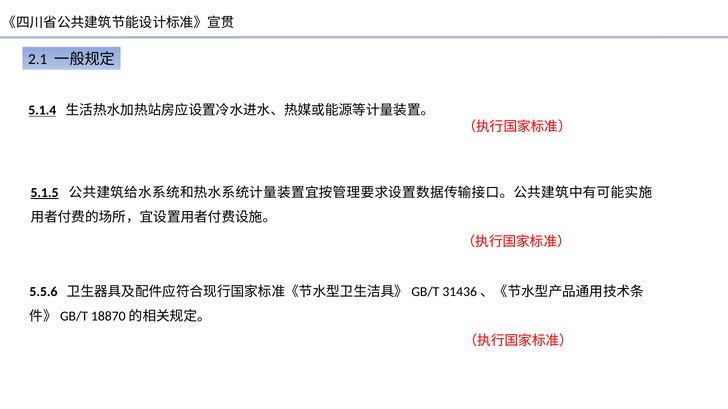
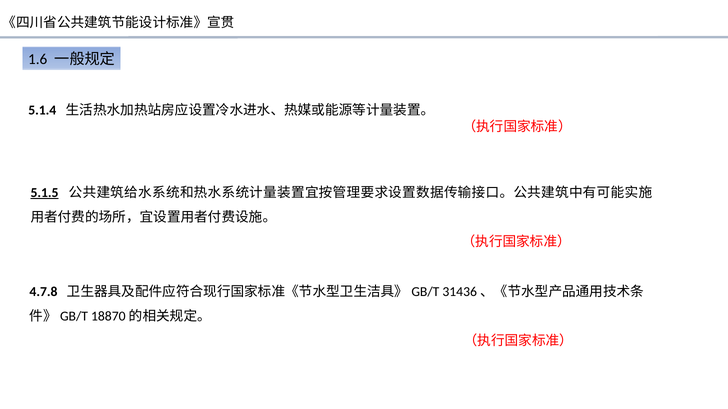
2.1: 2.1 -> 1.6 (38, 59)
5.1.4 underline: present -> none (42, 110)
5.5.6: 5.5.6 -> 4.7.8 (43, 292)
